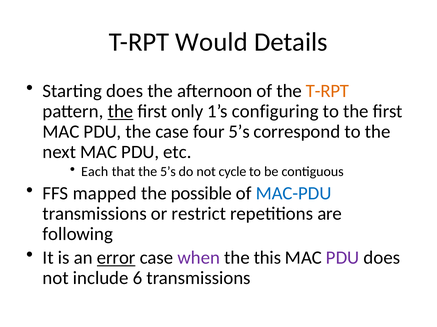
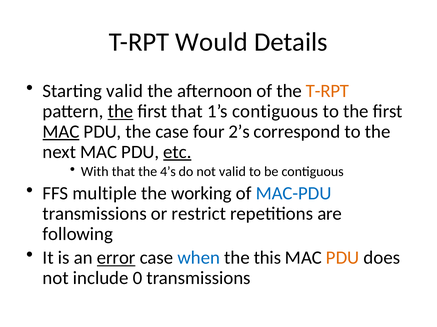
Starting does: does -> valid (125, 91)
first only: only -> that (187, 112)
1’s configuring: configuring -> contiguous (275, 112)
MAC underline: none -> present (61, 132)
four 5’s: 5’s -> 2’s (239, 132)
etc underline: none -> present (177, 152)
Each: Each -> With (95, 172)
the 5’s: 5’s -> 4’s (168, 172)
not cycle: cycle -> valid (232, 172)
mapped: mapped -> multiple (105, 194)
possible: possible -> working (201, 194)
when colour: purple -> blue (199, 258)
PDU colour: purple -> orange (343, 258)
6: 6 -> 0 (137, 279)
